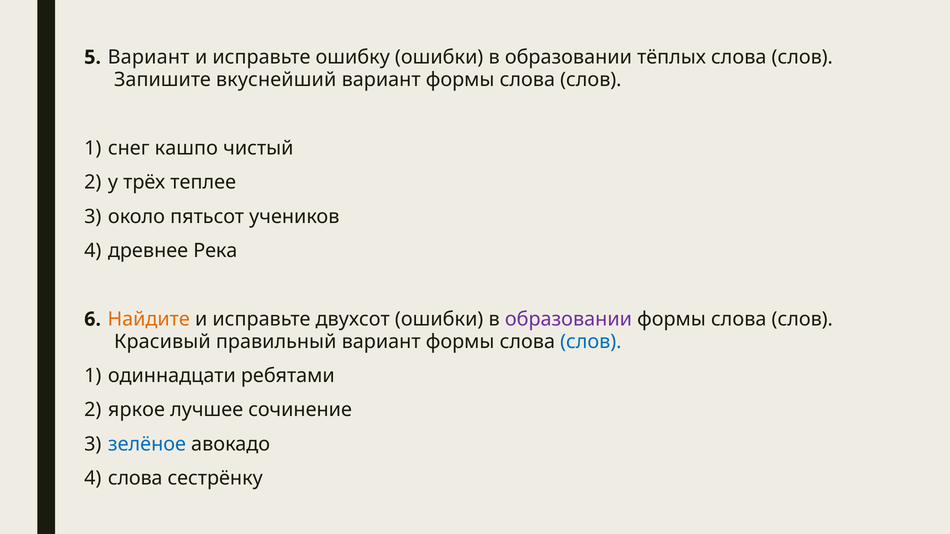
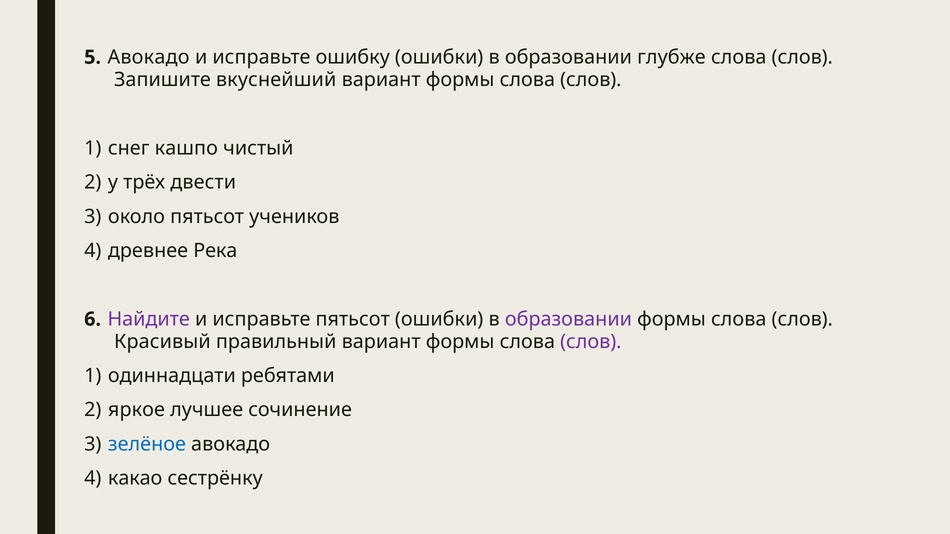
5 Вариант: Вариант -> Авокадо (149, 57)
тёплых: тёплых -> глубже (671, 57)
теплее: теплее -> двести (203, 182)
Найдите colour: orange -> purple (149, 319)
исправьте двухсот: двухсот -> пятьсот (353, 319)
слов colour: blue -> purple (591, 342)
4 слова: слова -> какао (135, 479)
